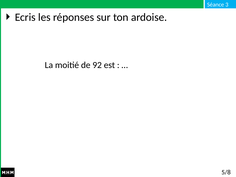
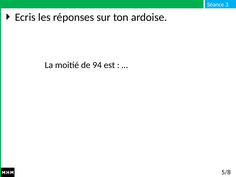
92: 92 -> 94 (97, 65)
